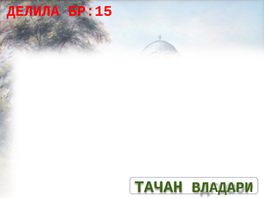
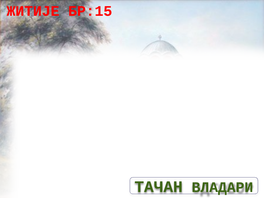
ДЕЛИЛА: ДЕЛИЛА -> ЖИТИЈЕ (33, 11)
